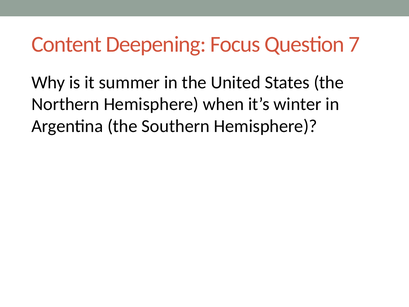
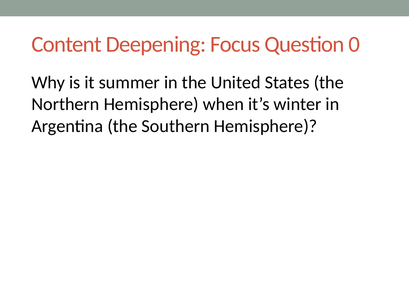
7: 7 -> 0 (354, 44)
